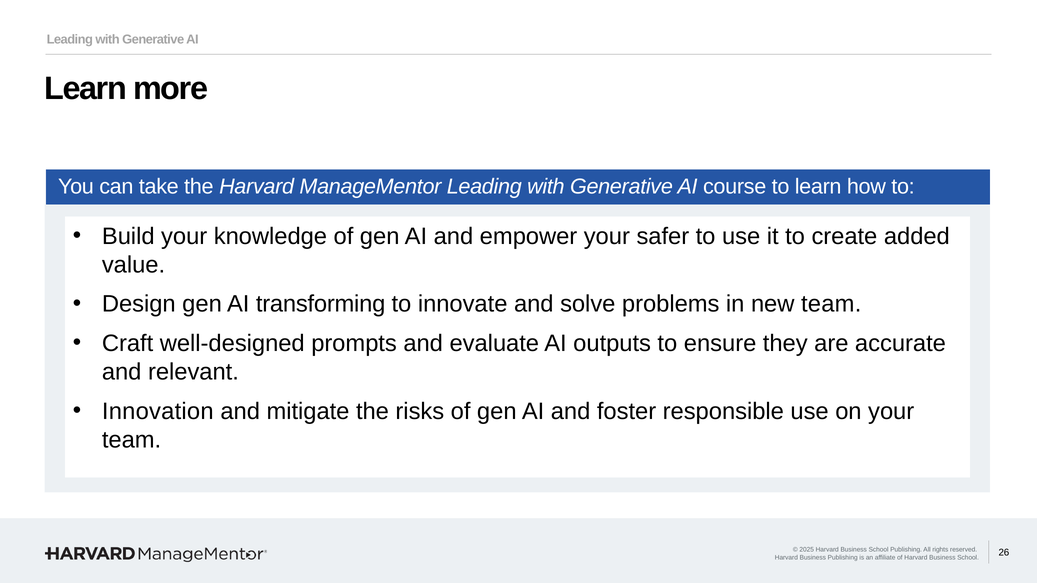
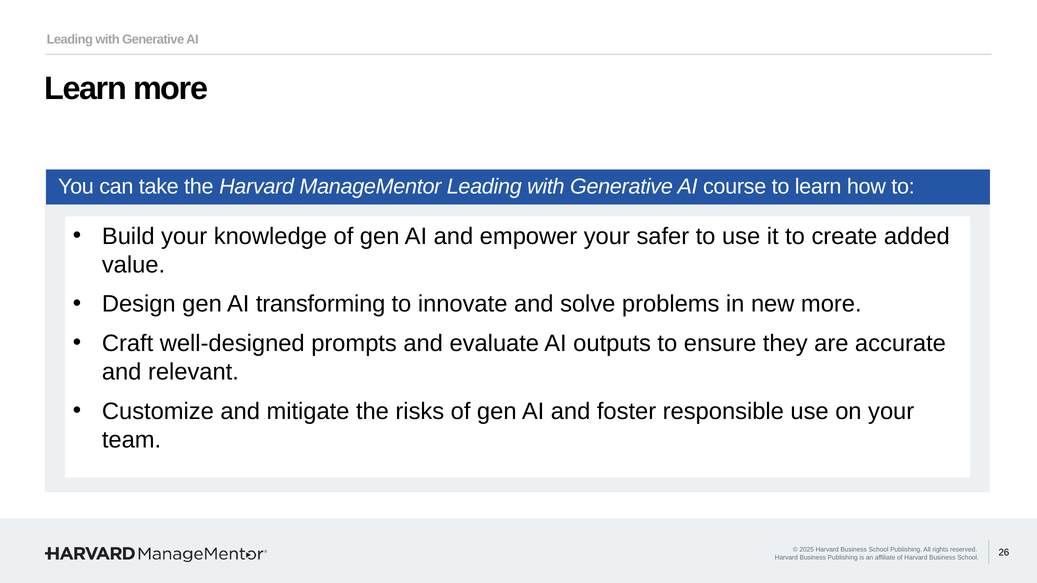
new team: team -> more (831, 304)
Innovation: Innovation -> Customize (158, 411)
